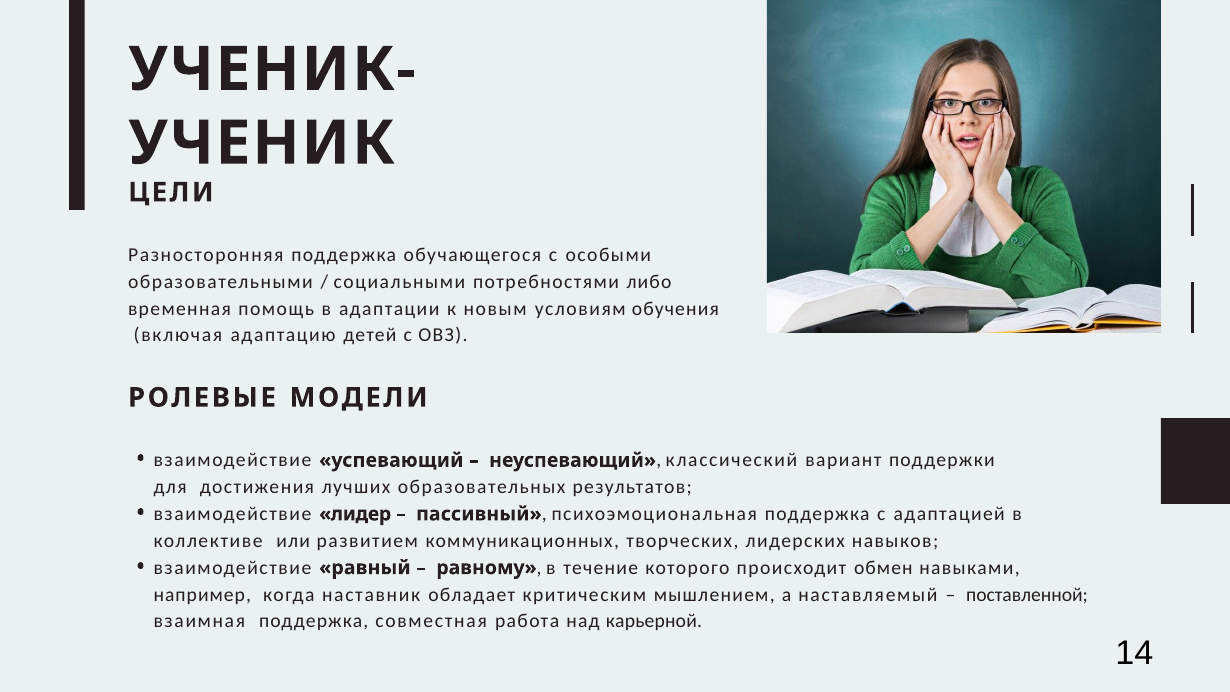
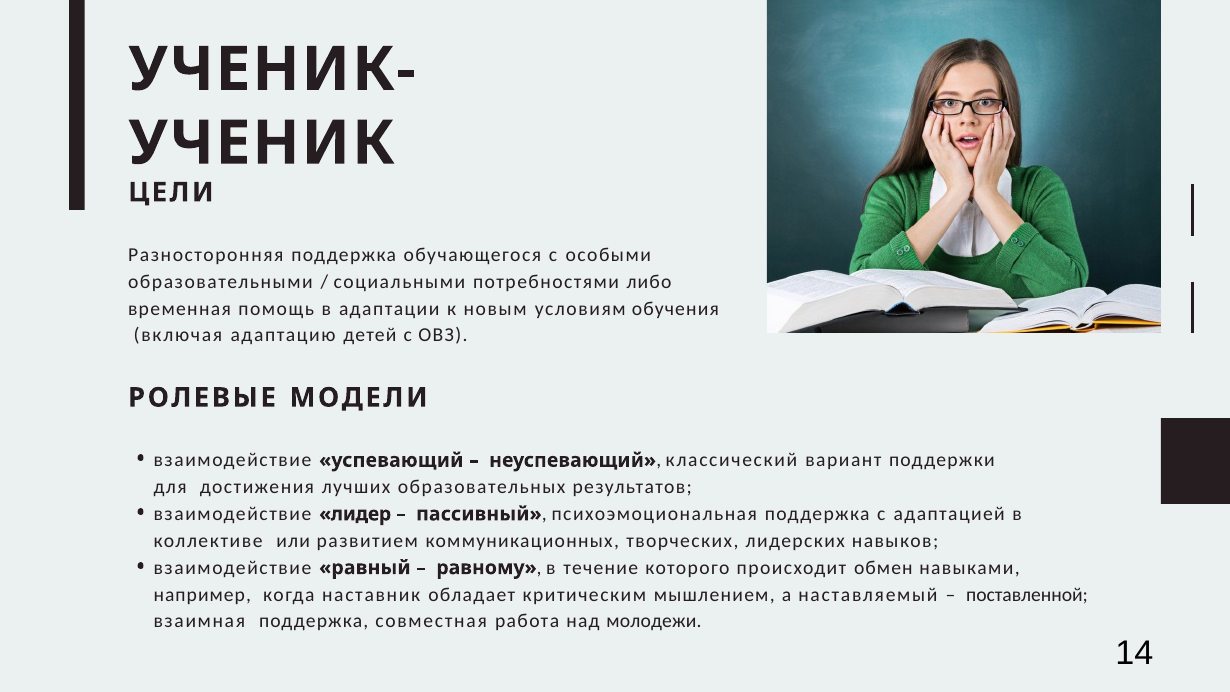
карьерной: карьерной -> молодежи (654, 621)
